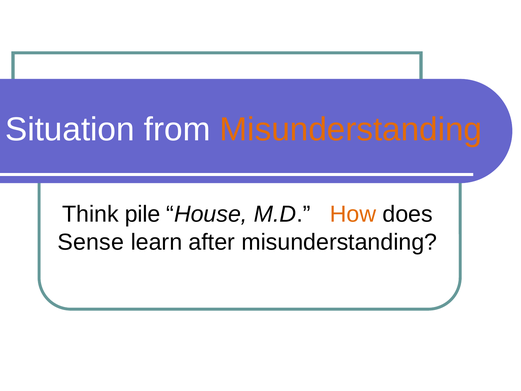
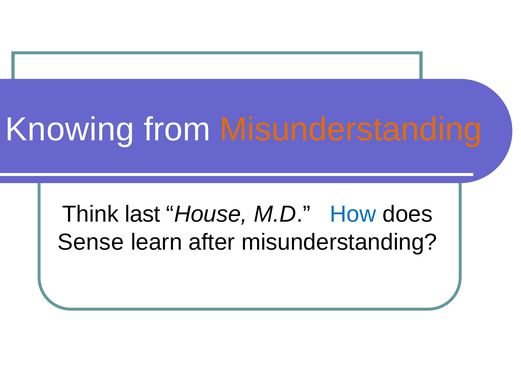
Situation: Situation -> Knowing (70, 129)
pile: pile -> last (143, 214)
How colour: orange -> blue (353, 214)
